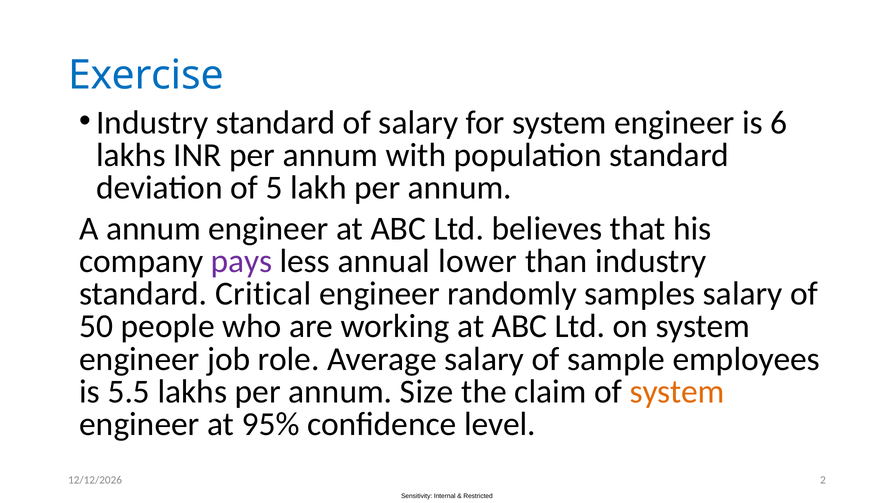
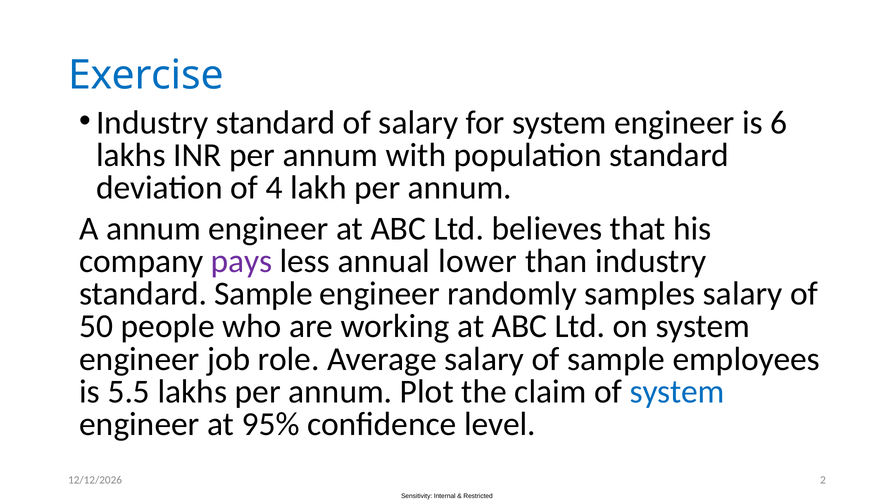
5: 5 -> 4 (274, 188)
standard Critical: Critical -> Sample (264, 294)
Size: Size -> Plot (427, 391)
system colour: orange -> blue (677, 391)
